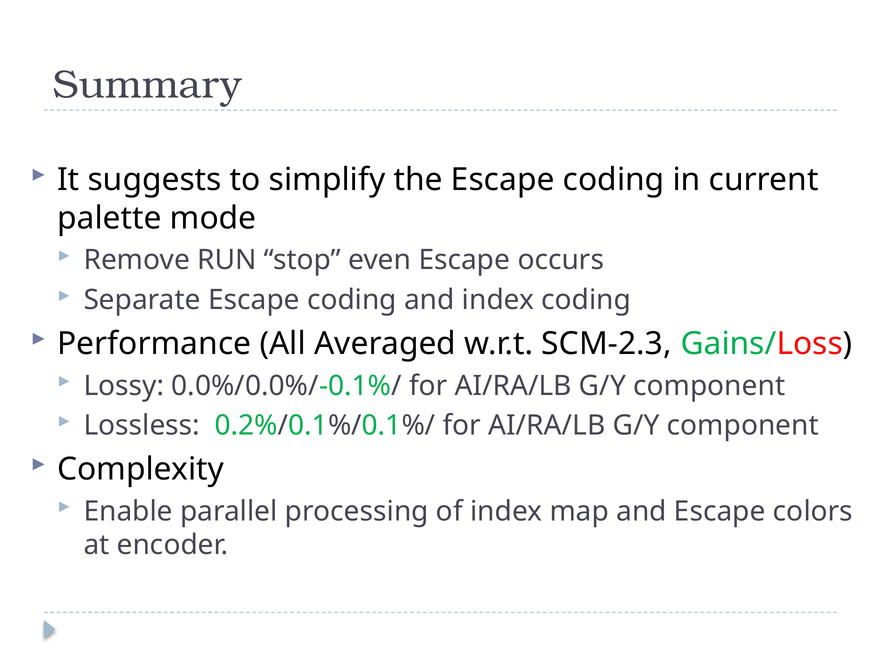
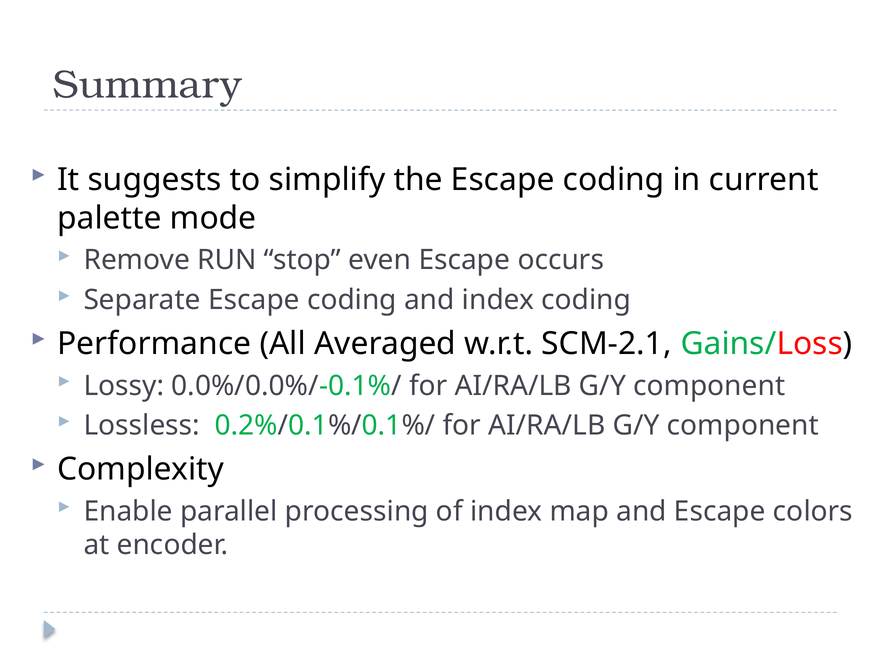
SCM-2.3: SCM-2.3 -> SCM-2.1 (607, 344)
